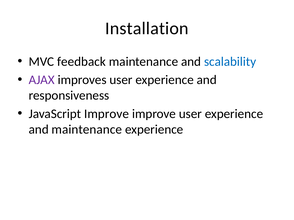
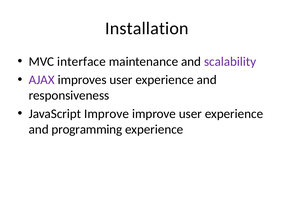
feedback: feedback -> interface (81, 62)
scalability colour: blue -> purple (230, 62)
and maintenance: maintenance -> programming (87, 130)
